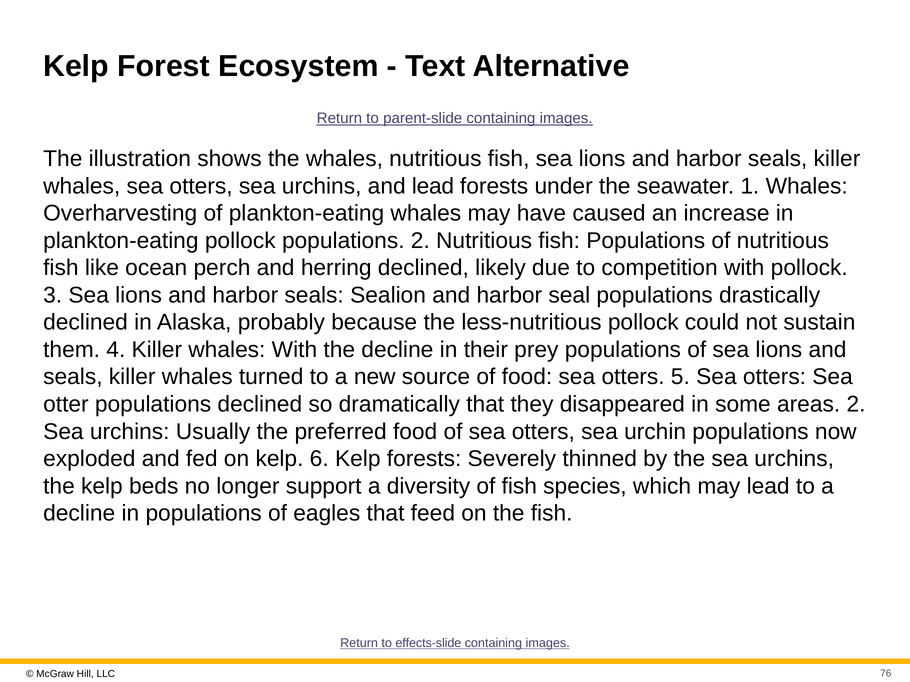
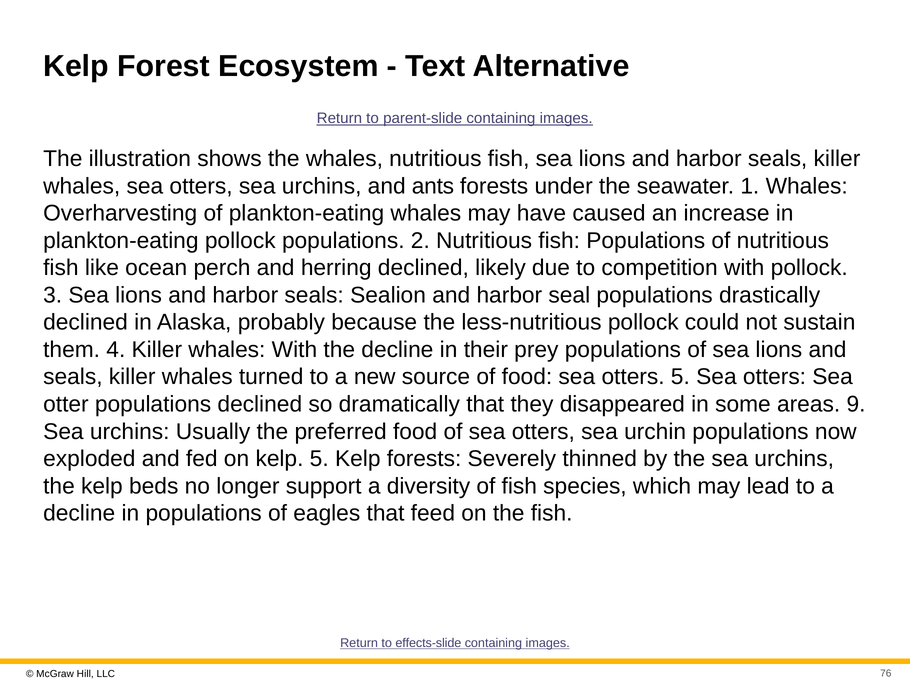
and lead: lead -> ants (433, 186)
areas 2: 2 -> 9 (856, 405)
kelp 6: 6 -> 5 (319, 459)
